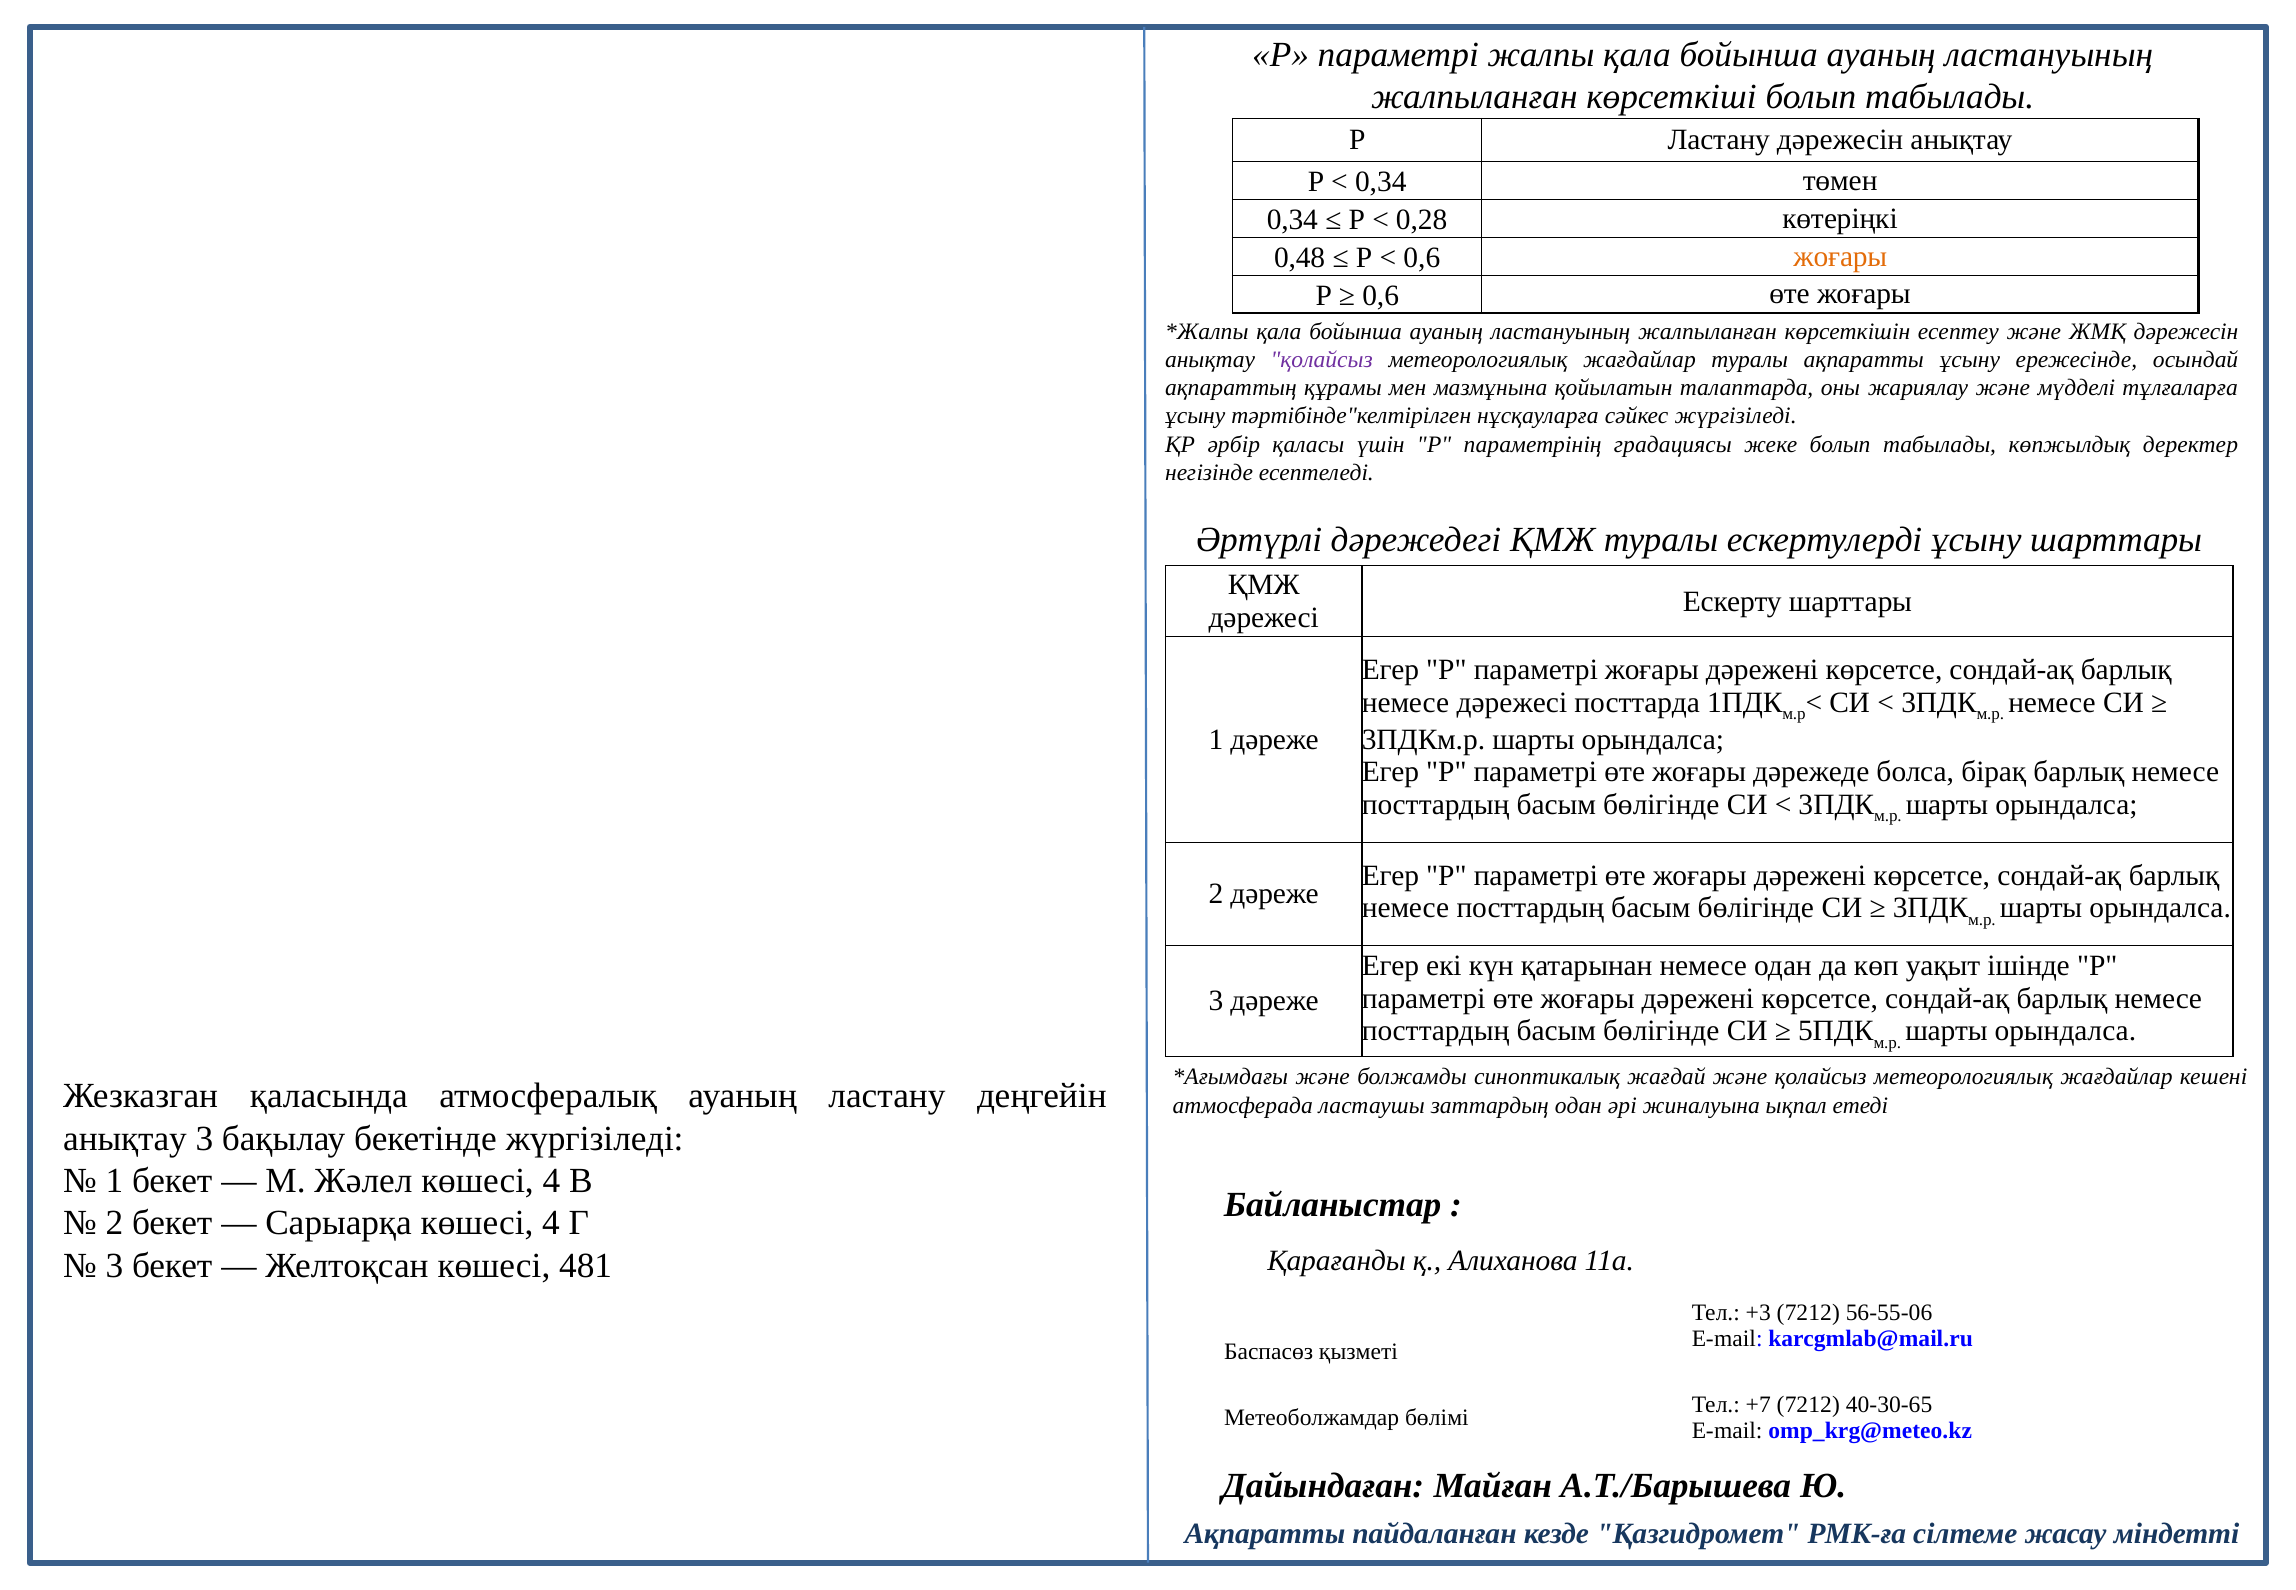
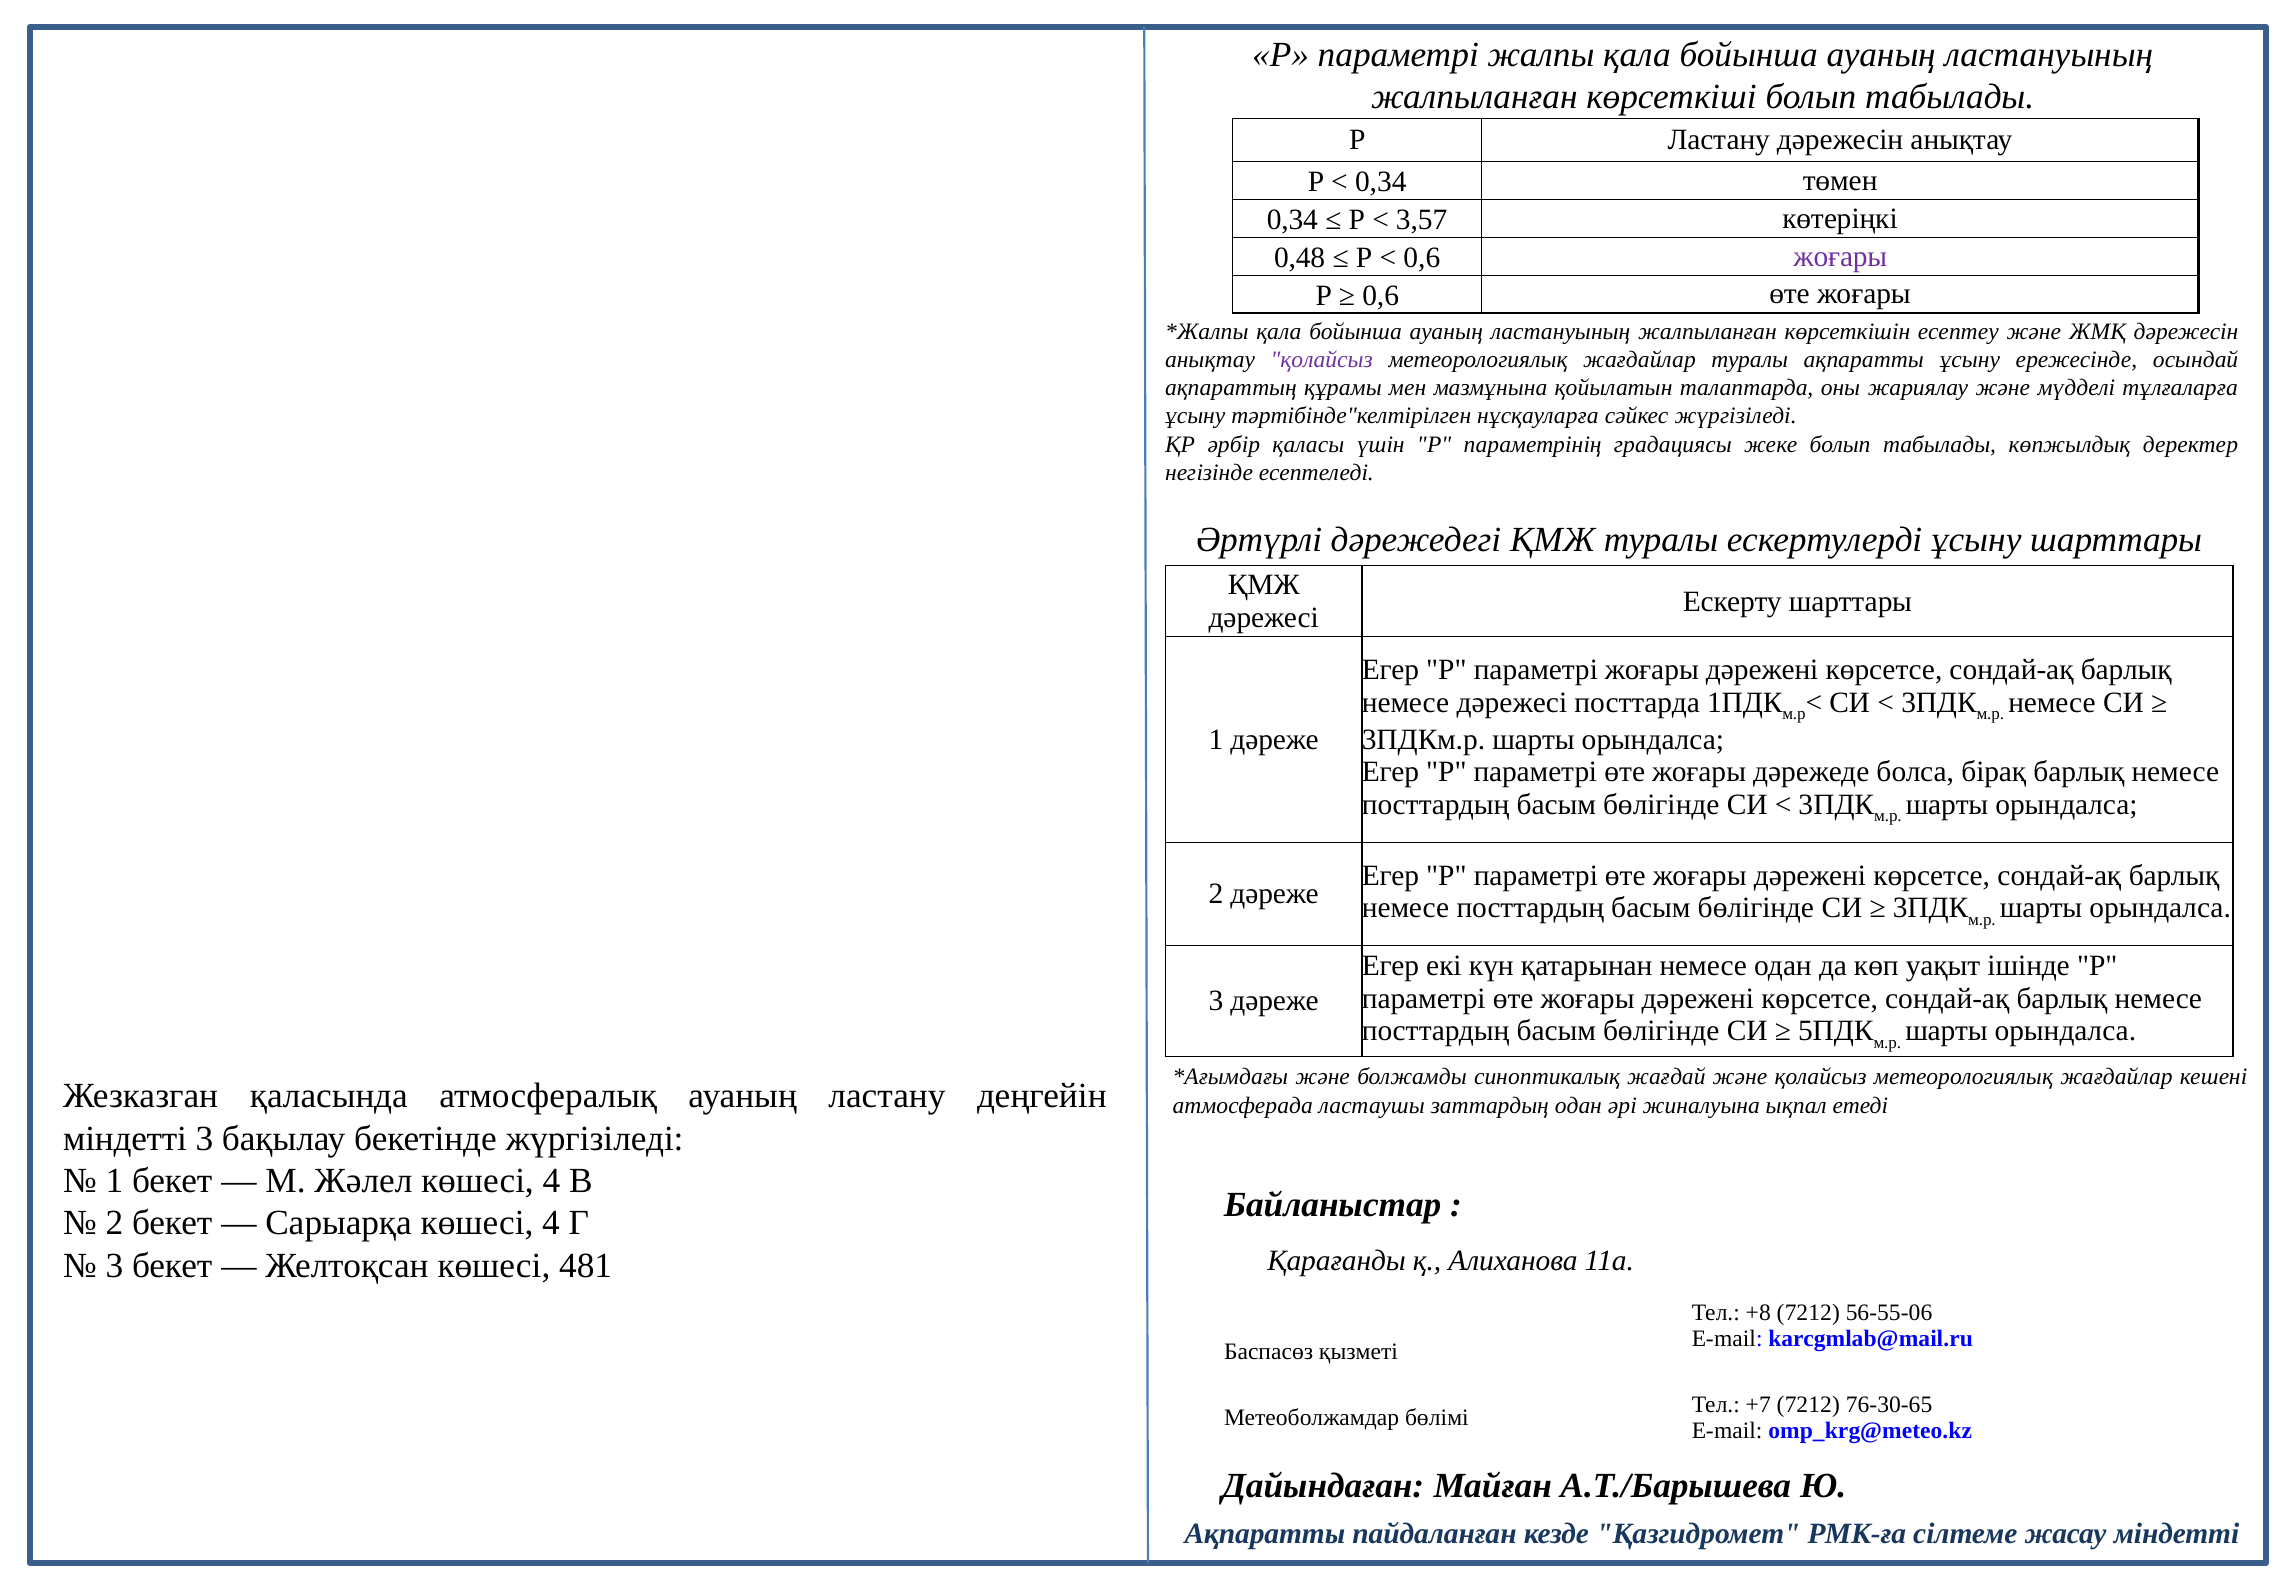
0,28: 0,28 -> 3,57 (1422, 220)
жоғары colour: orange -> purple (1840, 256)
анықтау: анықтау -> міндетті (125, 1138)
+3: +3 -> +8 (1758, 1312)
40-30-65: 40-30-65 -> 76-30-65 (1889, 1404)
